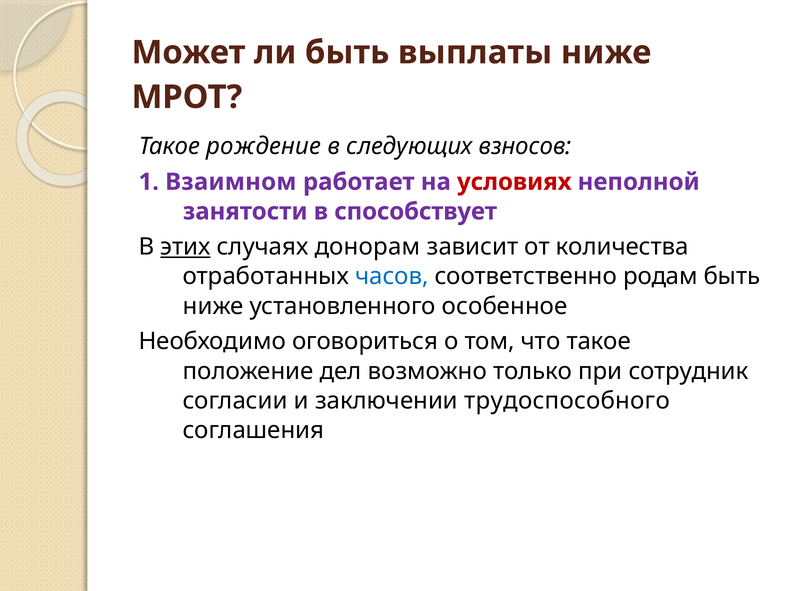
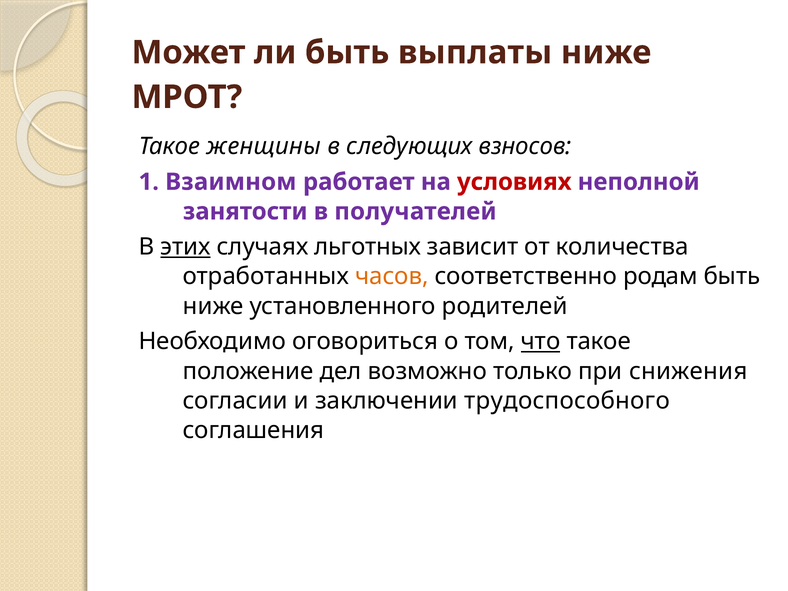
рождение: рождение -> женщины (264, 146)
способствует: способствует -> получателей (415, 211)
донорам: донорам -> льготных (368, 247)
часов colour: blue -> orange (392, 277)
особенное: особенное -> родителей (505, 306)
что underline: none -> present (541, 342)
сотрудник: сотрудник -> снижения (688, 371)
